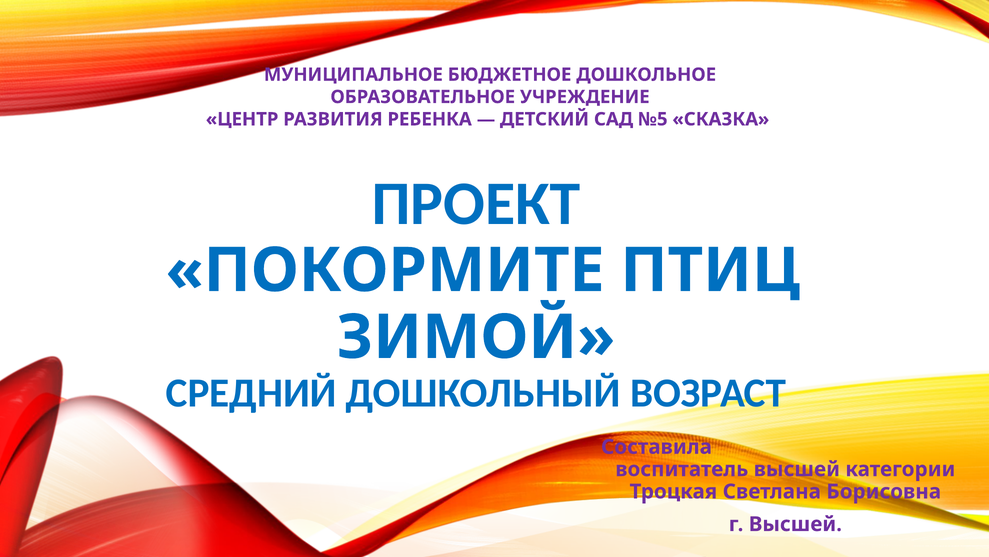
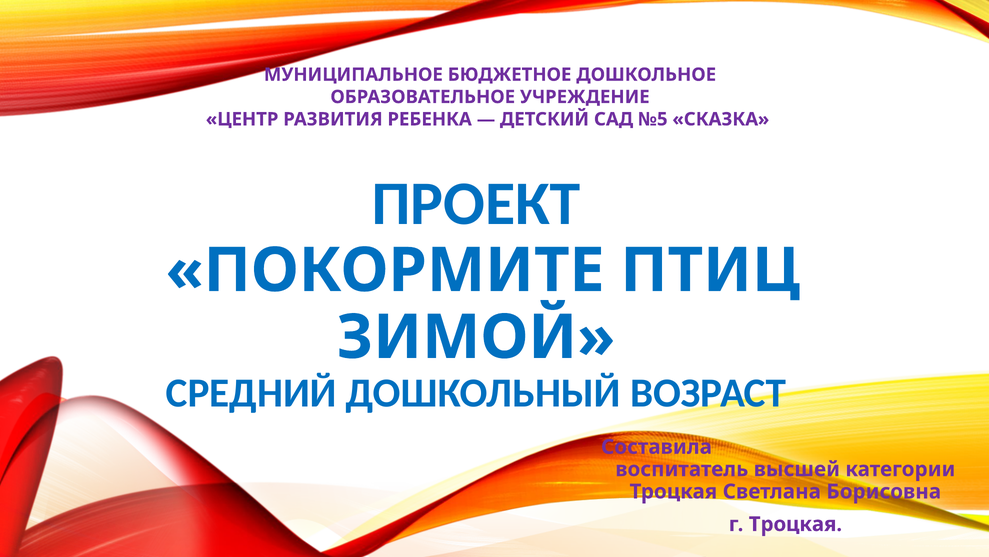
г Высшей: Высшей -> Троцкая (795, 524)
